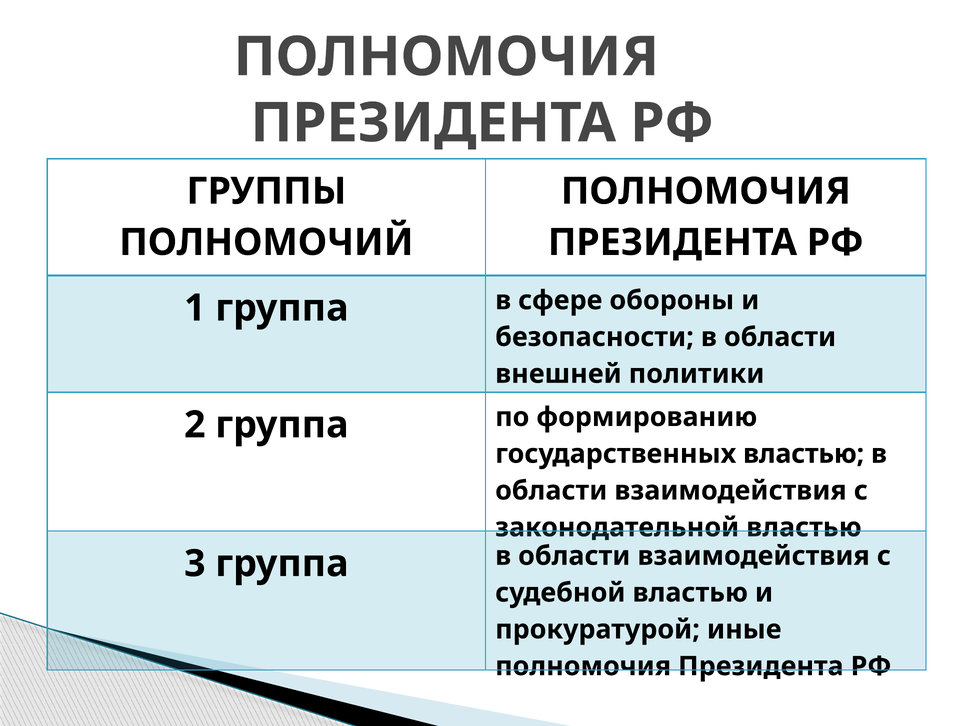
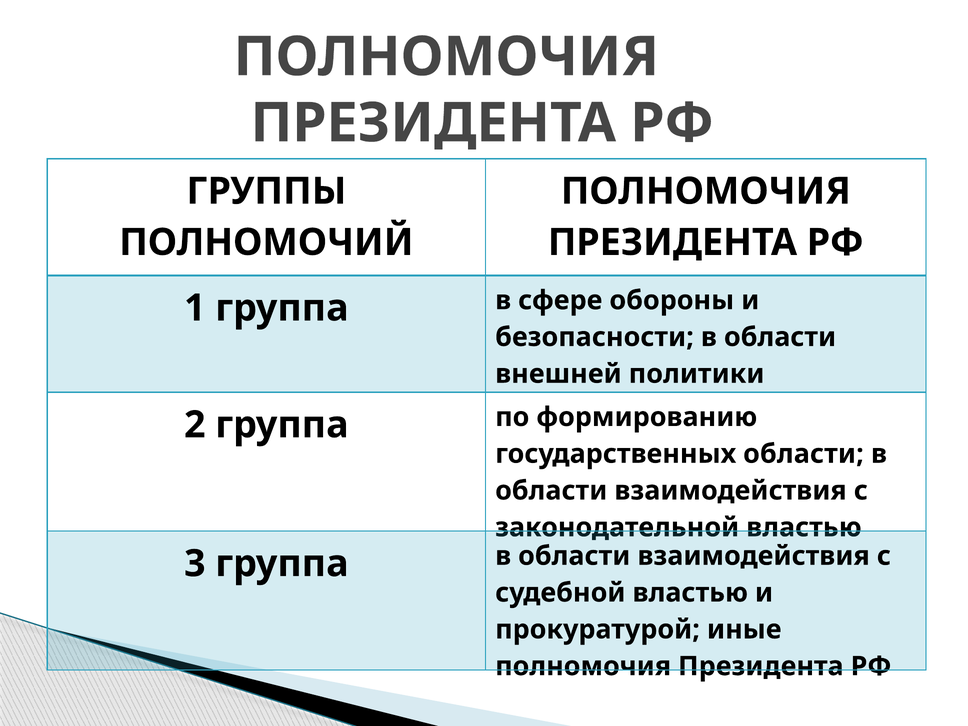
государственных властью: властью -> области (803, 454)
